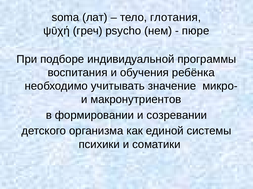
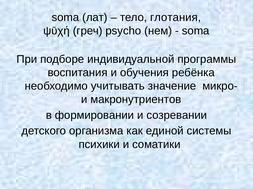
пюре: пюре -> soma (196, 31)
